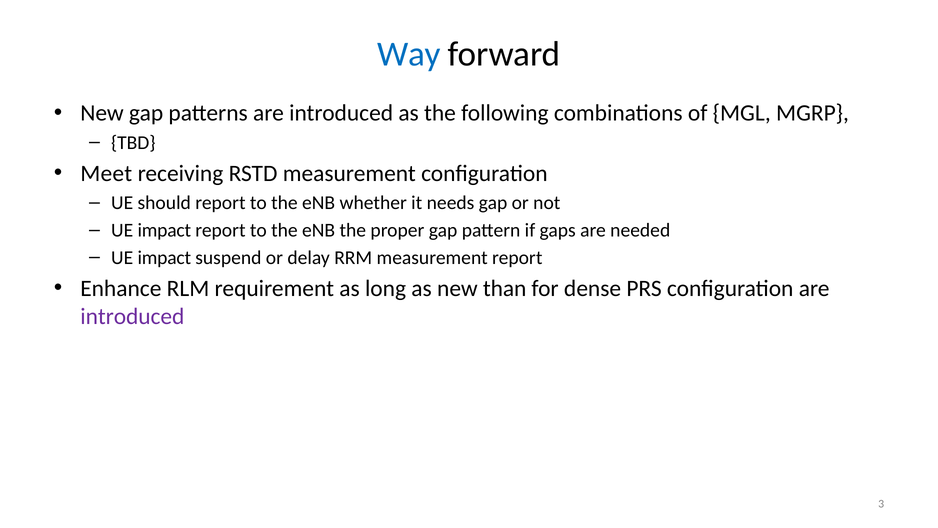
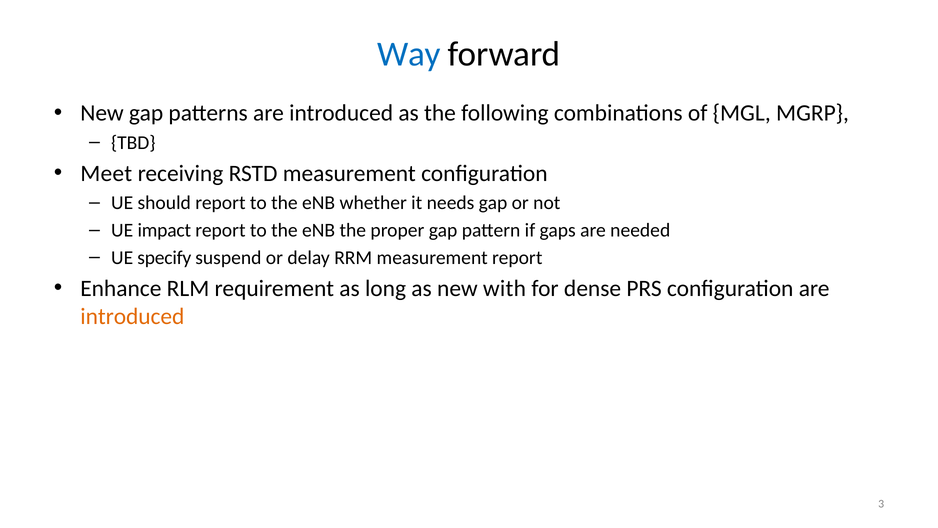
impact: impact -> specify (164, 257)
than: than -> with (504, 288)
introduced colour: purple -> orange (132, 316)
